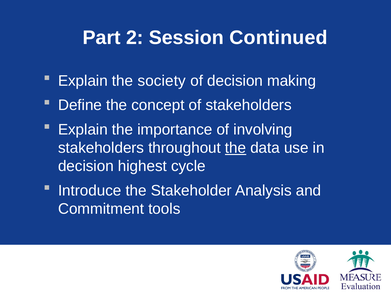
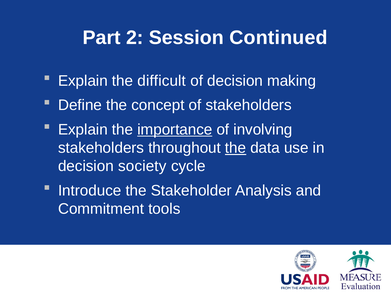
society: society -> difficult (162, 81)
importance underline: none -> present (175, 129)
highest: highest -> society (142, 166)
